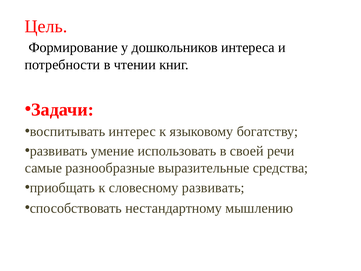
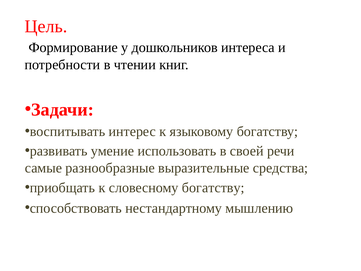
словесному развивать: развивать -> богатству (213, 187)
